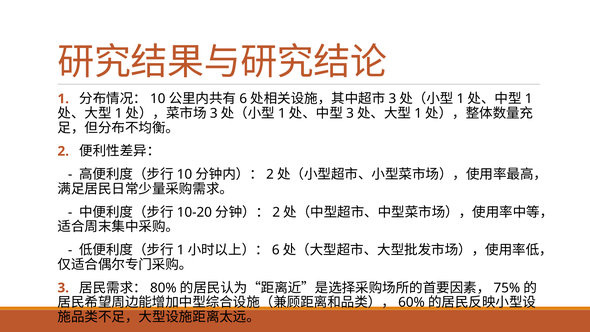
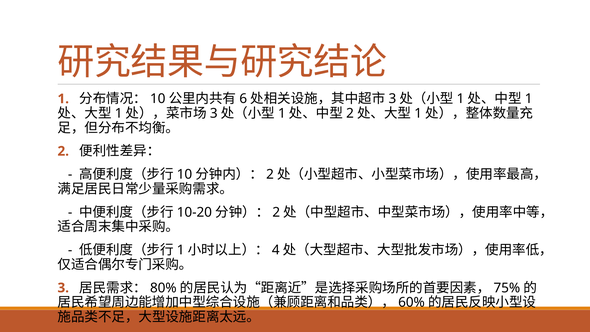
3: 3 -> 2 (350, 113)
6: 6 -> 4 (276, 250)
